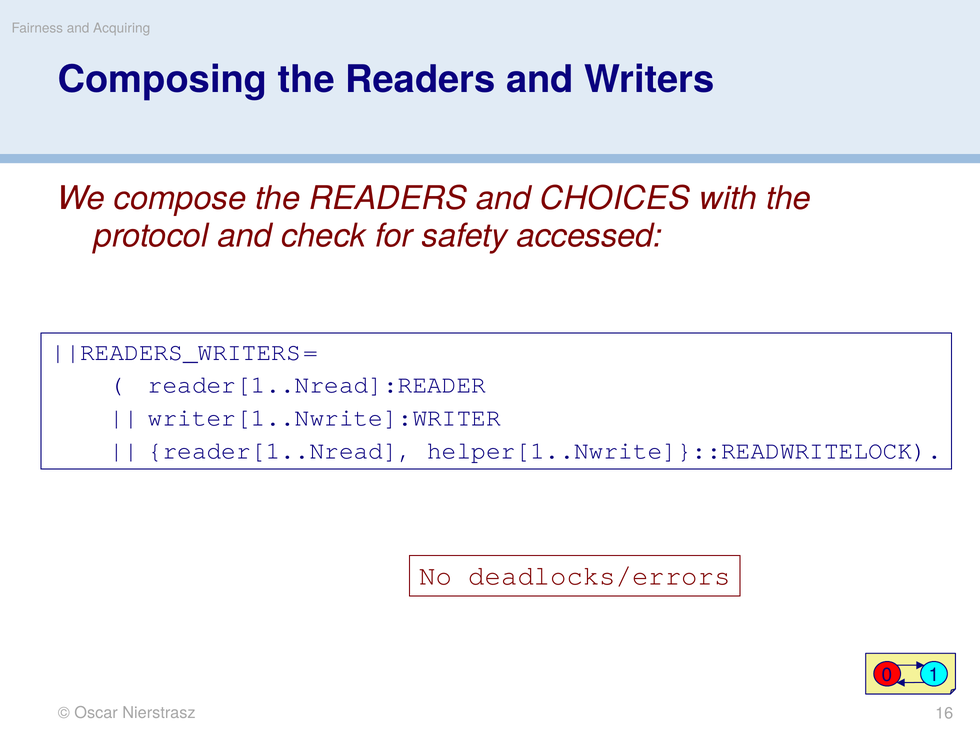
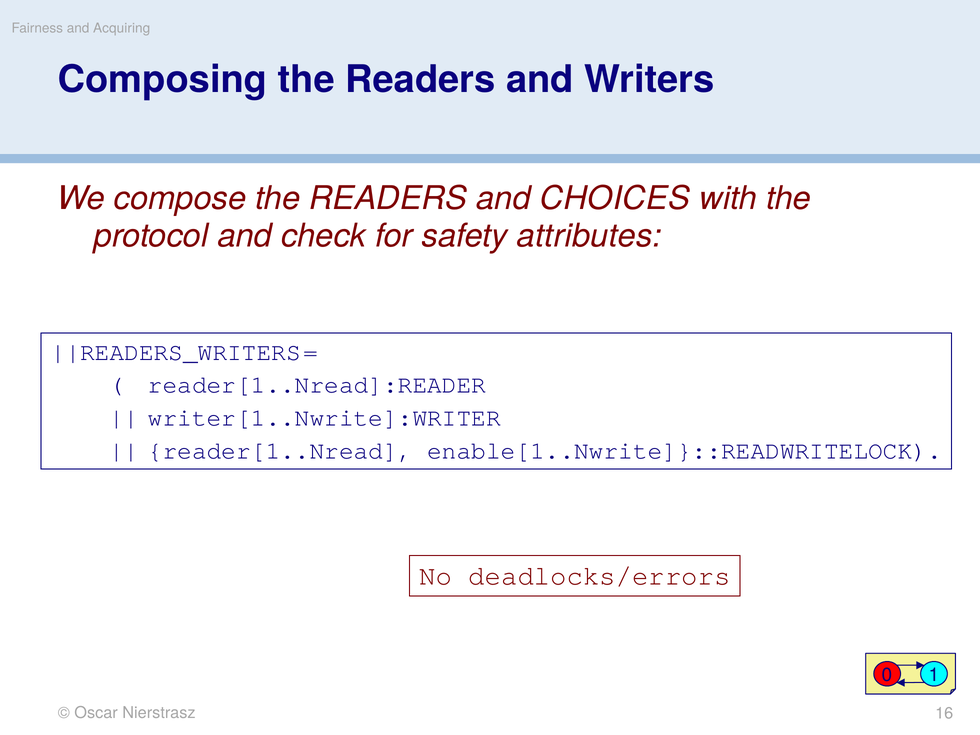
accessed: accessed -> attributes (589, 236)
helper[1..Nwrite]}::READWRITELOCK: helper[1..Nwrite]}::READWRITELOCK -> enable[1..Nwrite]}::READWRITELOCK (684, 451)
